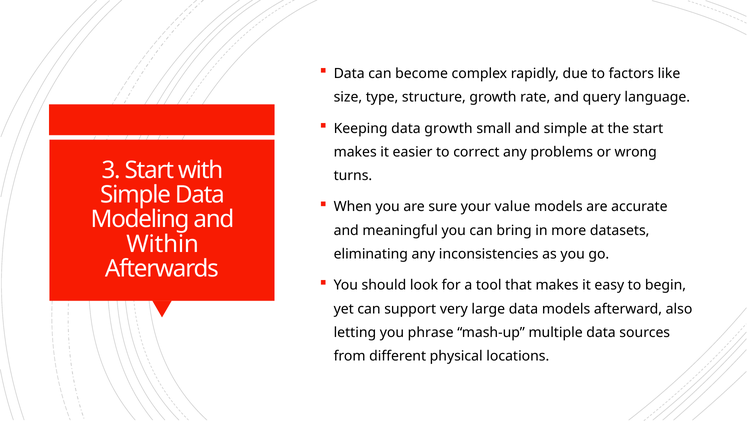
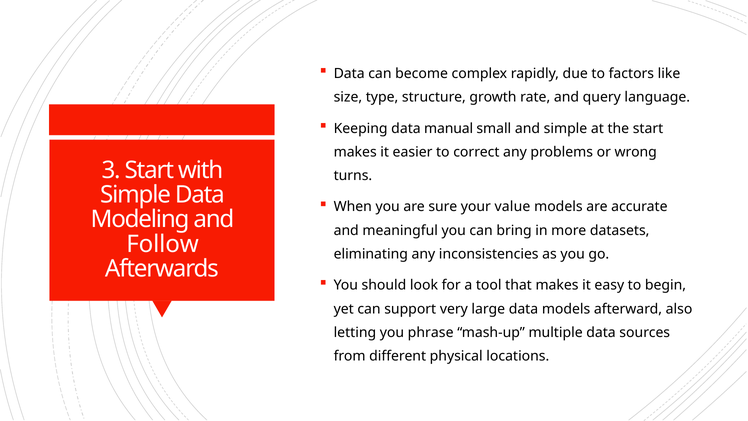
data growth: growth -> manual (449, 128)
Within: Within -> Follow (163, 244)
